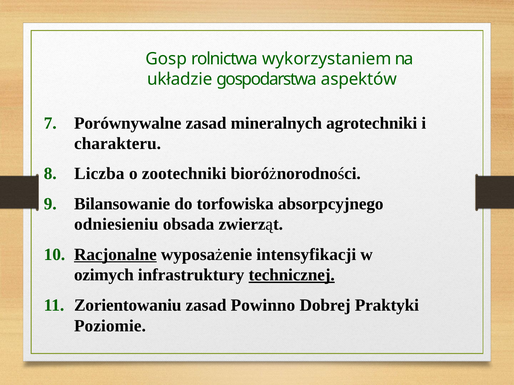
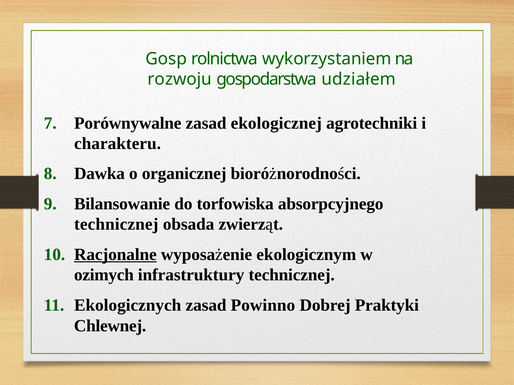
układzie: układzie -> rozwoju (180, 79)
aspektów: aspektów -> udziałem (359, 79)
mineralnych: mineralnych -> ekologicznej (276, 123)
Liczba: Liczba -> Dawka (99, 174)
zootechniki: zootechniki -> organicznej (184, 174)
odniesieniu: odniesieniu -> technicznej (116, 225)
intensyfikacji: intensyfikacji -> ekologicznym (306, 255)
technicznej underline: present -> none (292, 275)
Zorientowaniu: Zorientowaniu -> Ekologicznych (128, 305)
Poziomie: Poziomie -> Chlewnej (110, 326)
